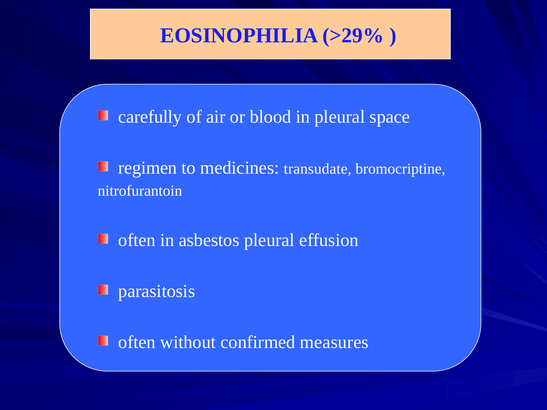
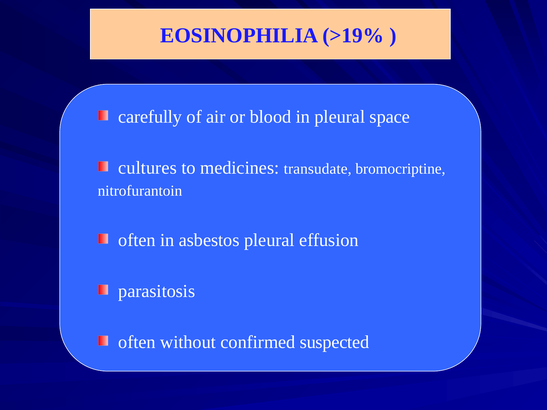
>29%: >29% -> >19% (353, 36)
regimen: regimen -> cultures (148, 168)
measures: measures -> suspected (334, 342)
